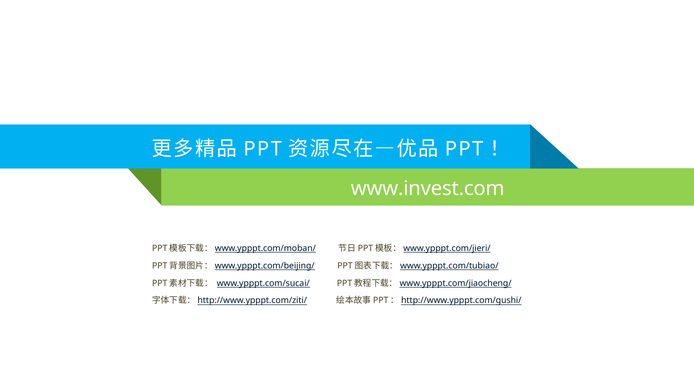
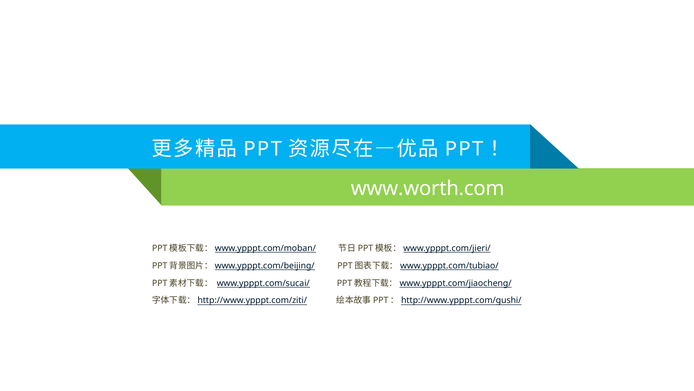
www.invest.com: www.invest.com -> www.worth.com (428, 188)
